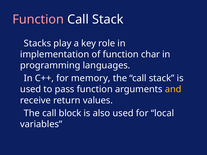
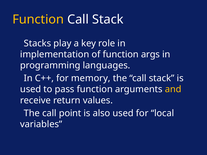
Function colour: pink -> yellow (38, 19)
char: char -> args (150, 54)
block: block -> point (70, 113)
